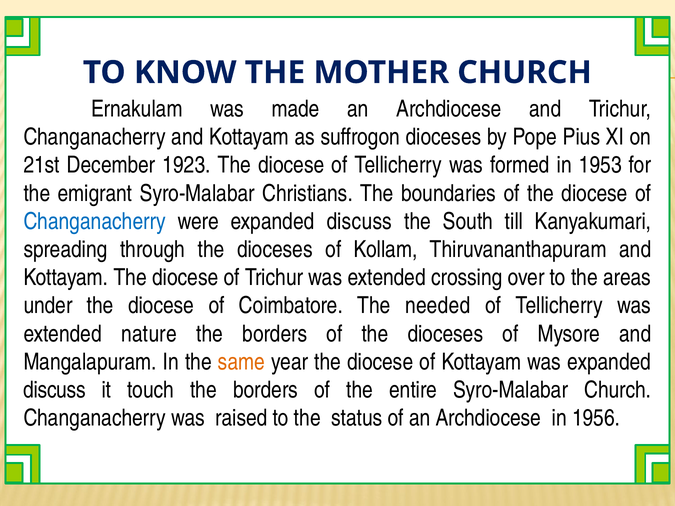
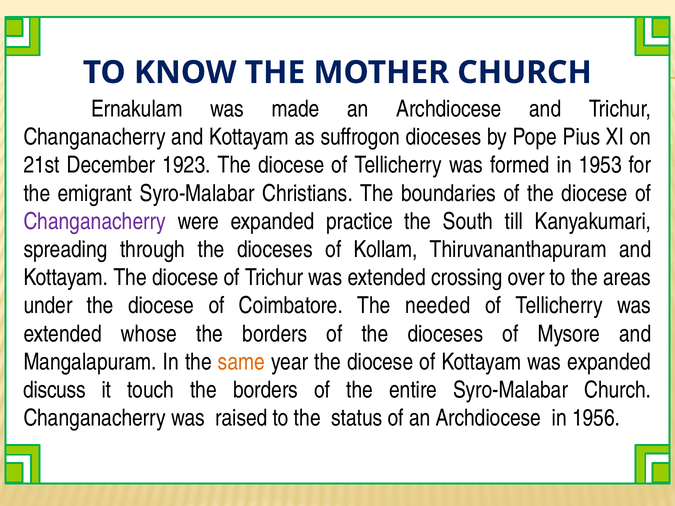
Changanacherry colour: blue -> purple (95, 221)
were expanded discuss: discuss -> practice (359, 221)
nature: nature -> whose (149, 334)
